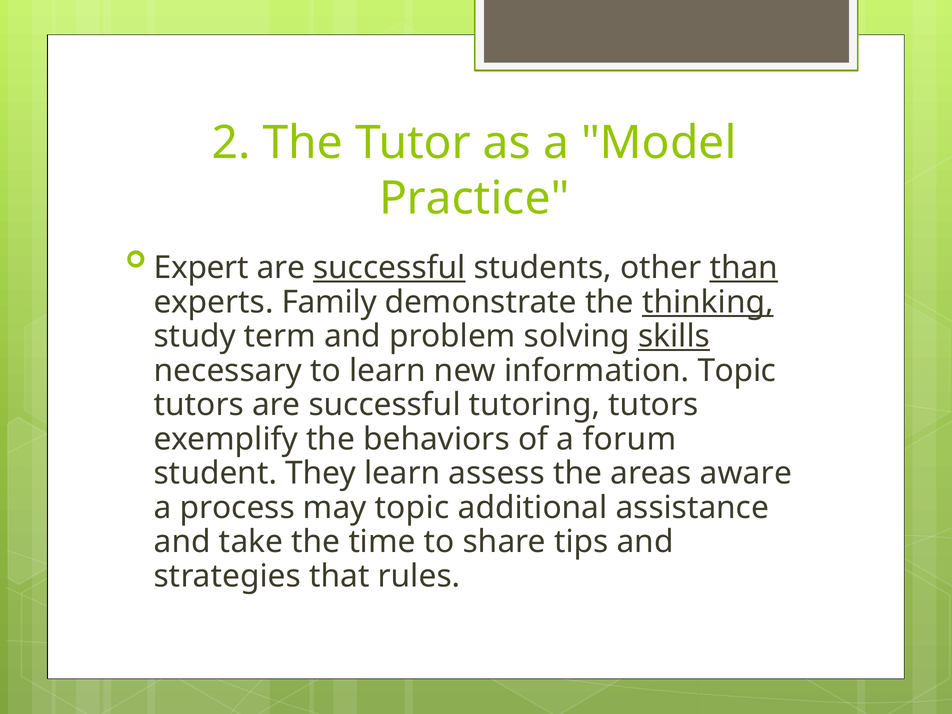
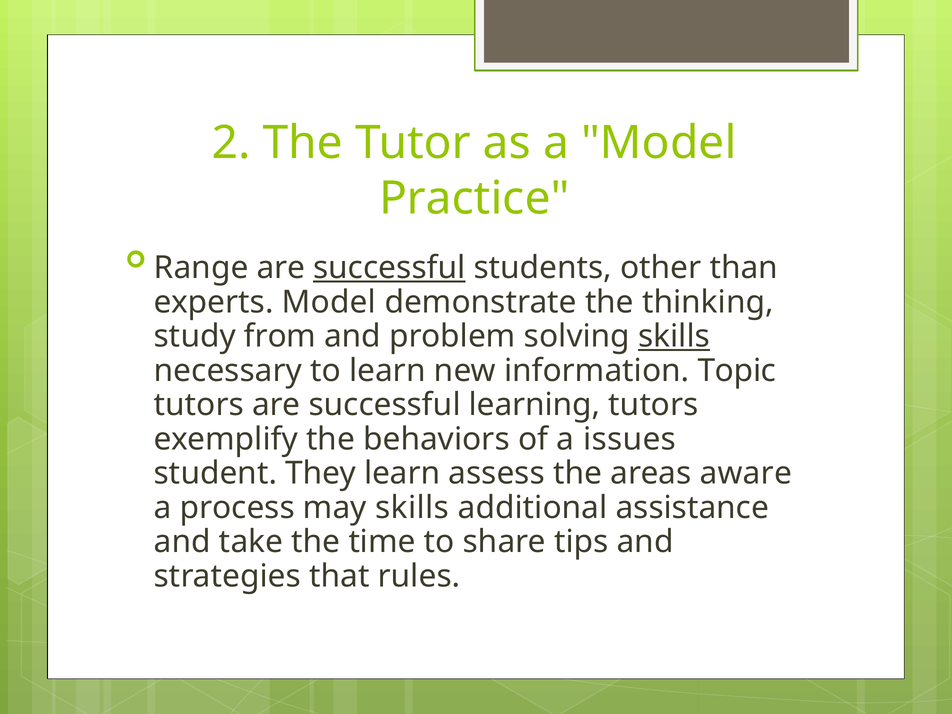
Expert: Expert -> Range (201, 268)
than underline: present -> none (744, 268)
experts Family: Family -> Model (329, 302)
thinking underline: present -> none (708, 302)
term: term -> from (280, 336)
tutoring: tutoring -> learning (535, 405)
forum: forum -> issues (630, 439)
may topic: topic -> skills (412, 508)
